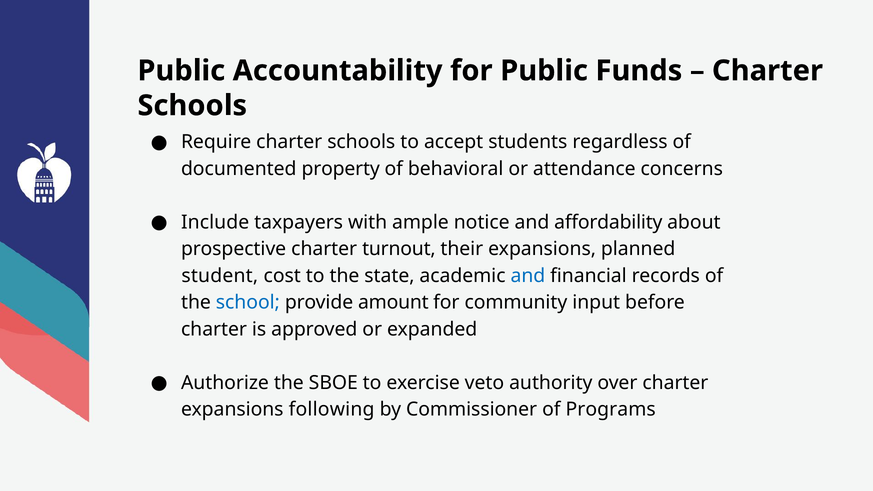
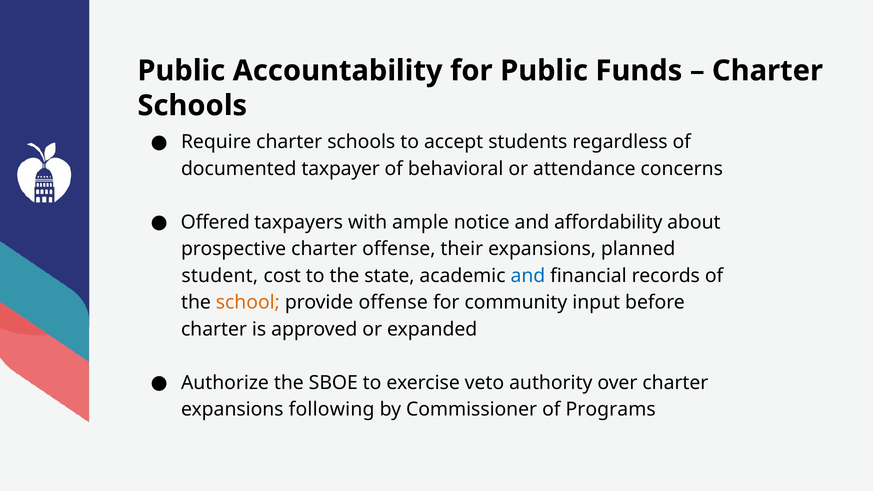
property: property -> taxpayer (341, 169)
Include: Include -> Offered (215, 222)
charter turnout: turnout -> offense (399, 249)
school colour: blue -> orange (248, 302)
provide amount: amount -> offense (393, 302)
